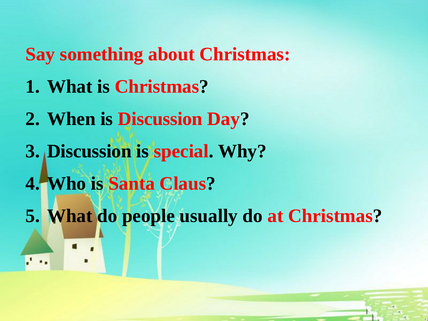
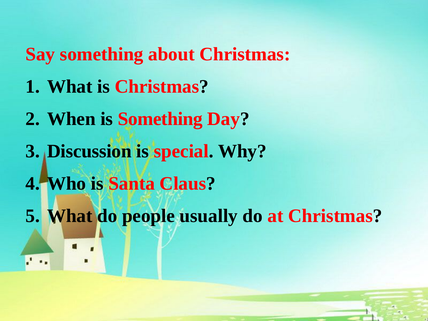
is Discussion: Discussion -> Something (160, 119)
